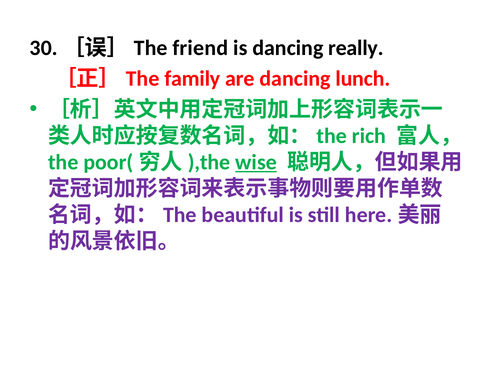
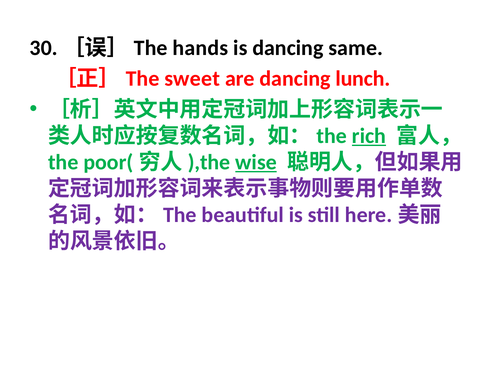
friend: friend -> hands (200, 48)
really: really -> same (356, 48)
family: family -> sweet (192, 79)
rich underline: none -> present (369, 136)
